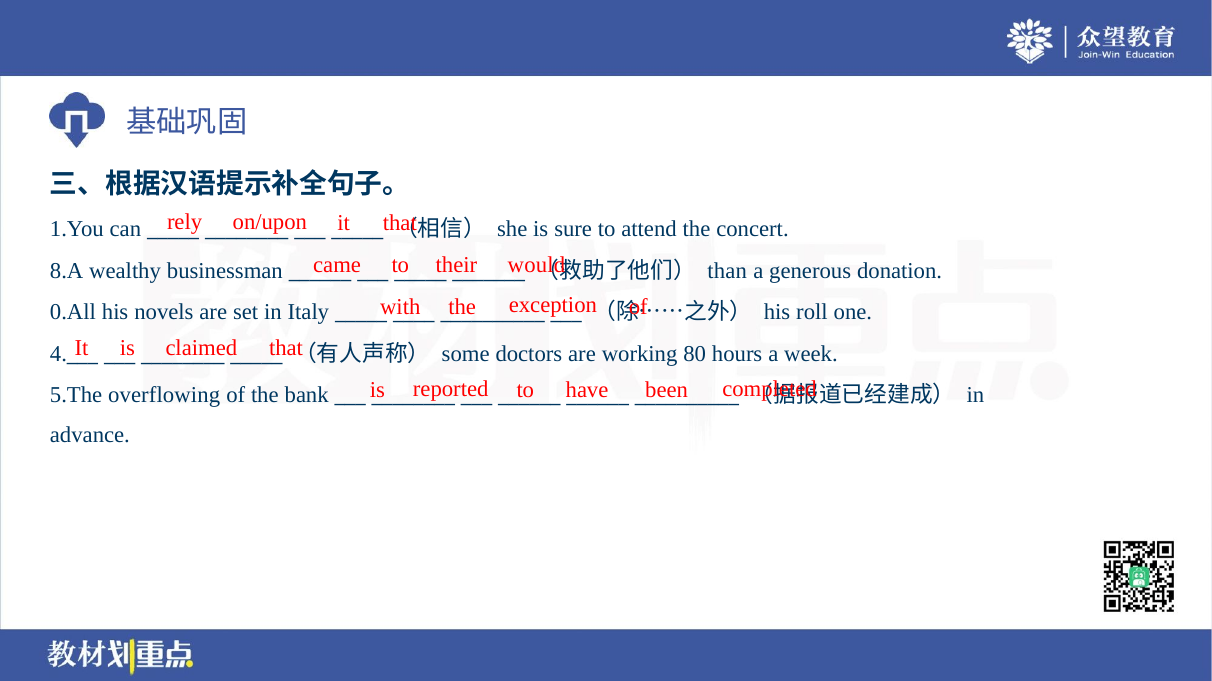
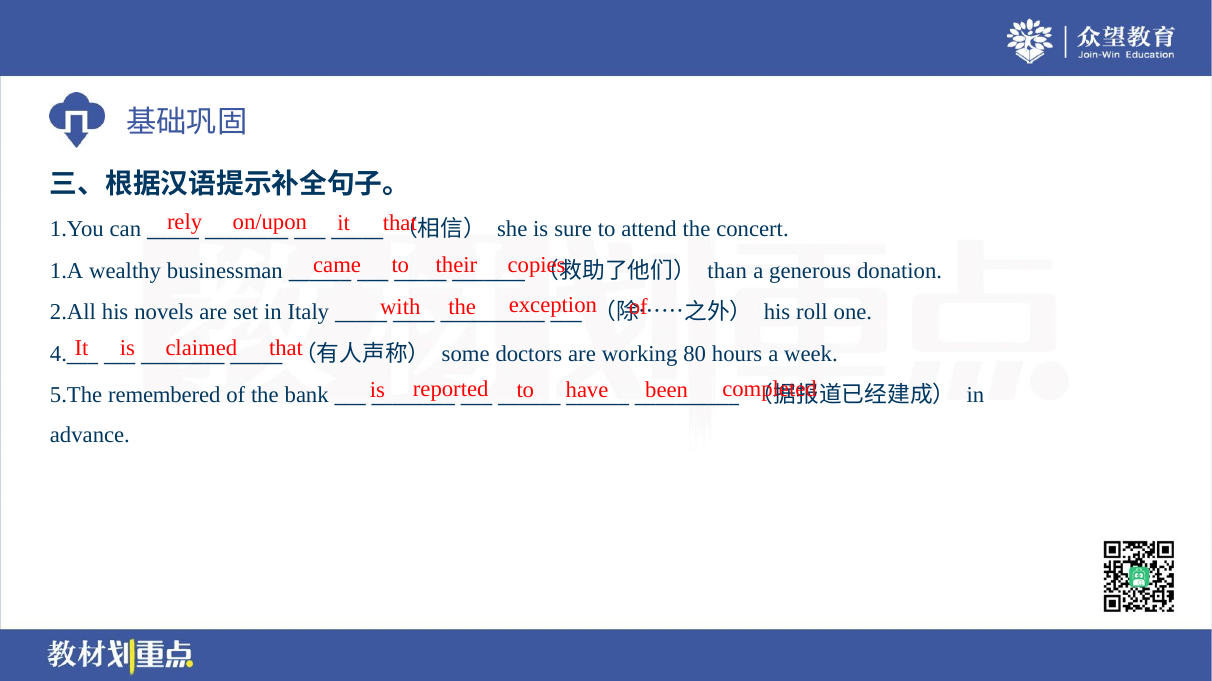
would: would -> copies (537, 265)
8.A: 8.A -> 1.A (67, 271)
0.All: 0.All -> 2.All (73, 313)
overflowing: overflowing -> remembered (164, 396)
